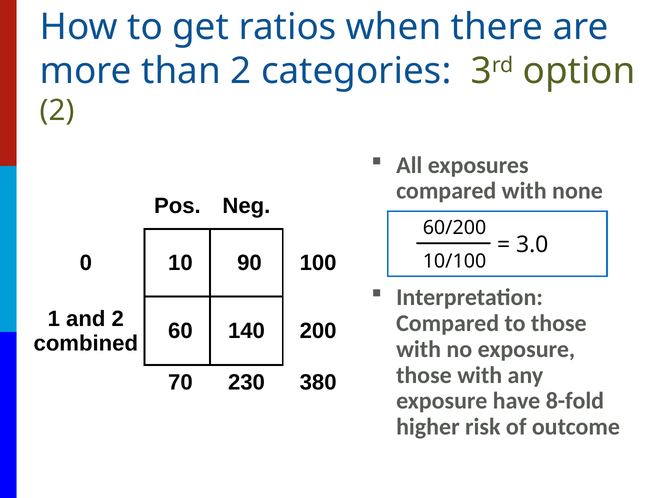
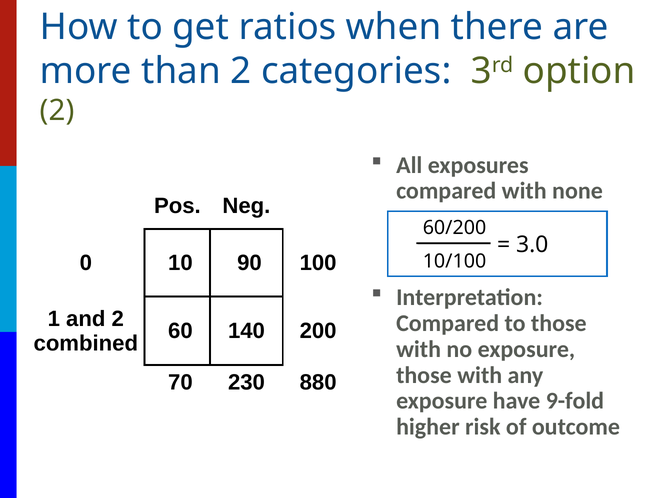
380: 380 -> 880 (318, 383)
8-fold: 8-fold -> 9-fold (575, 401)
